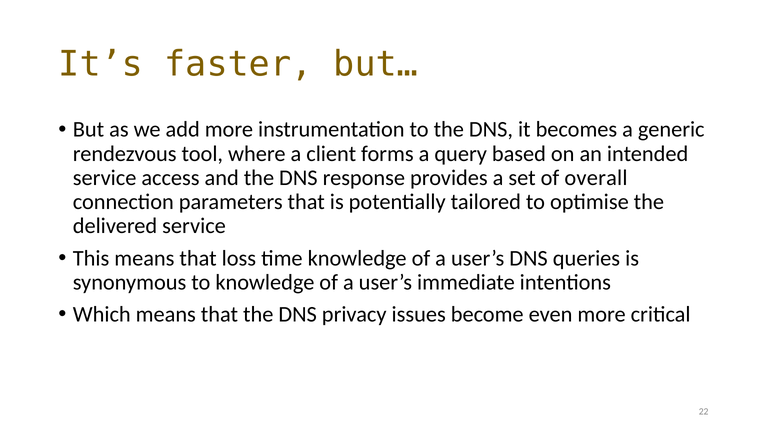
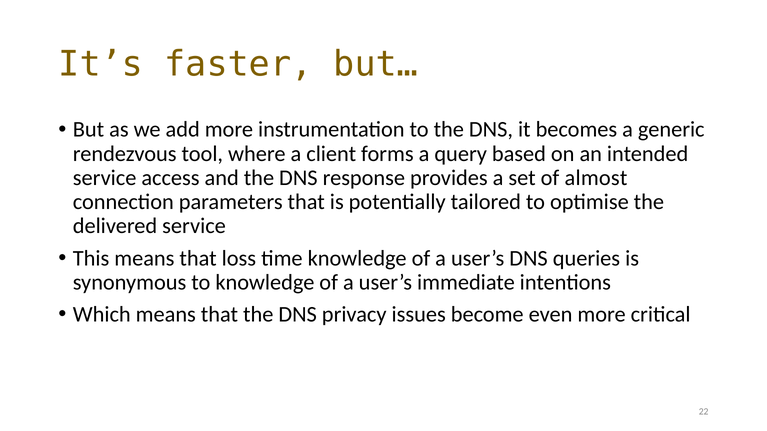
overall: overall -> almost (596, 178)
